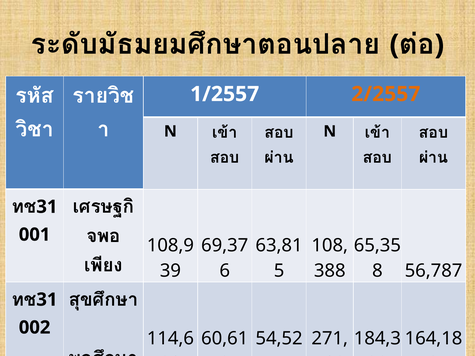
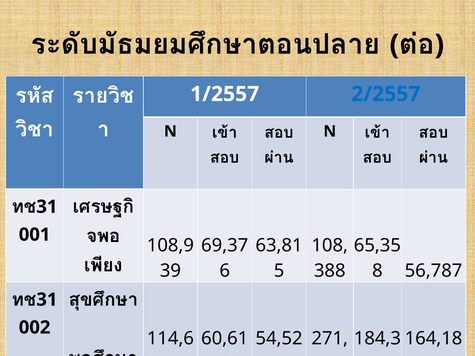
2/2557 colour: orange -> blue (386, 94)
